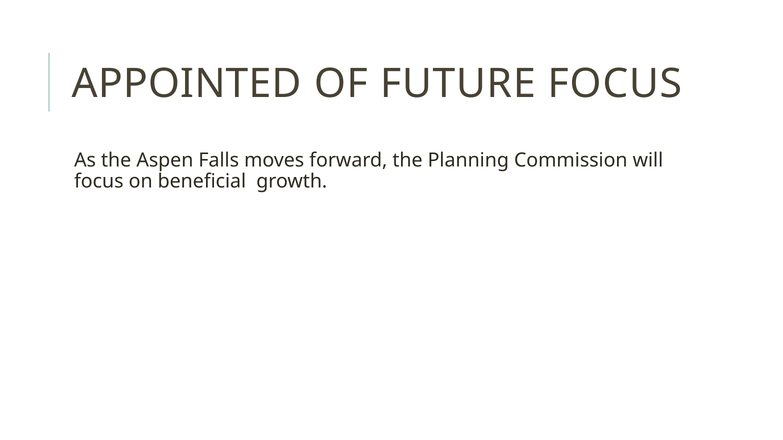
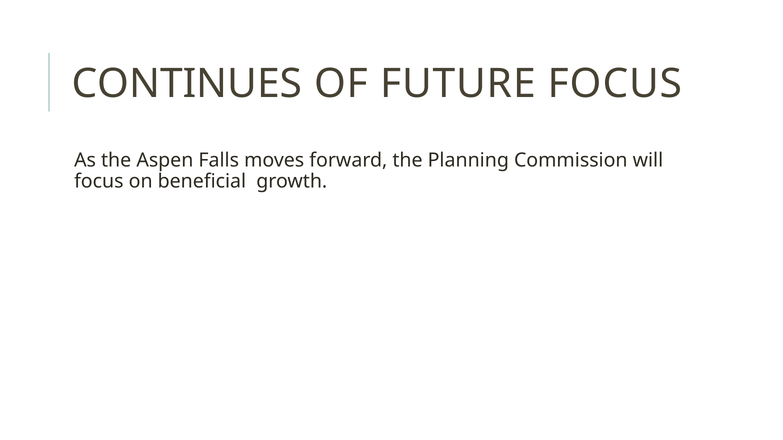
APPOINTED: APPOINTED -> CONTINUES (187, 84)
